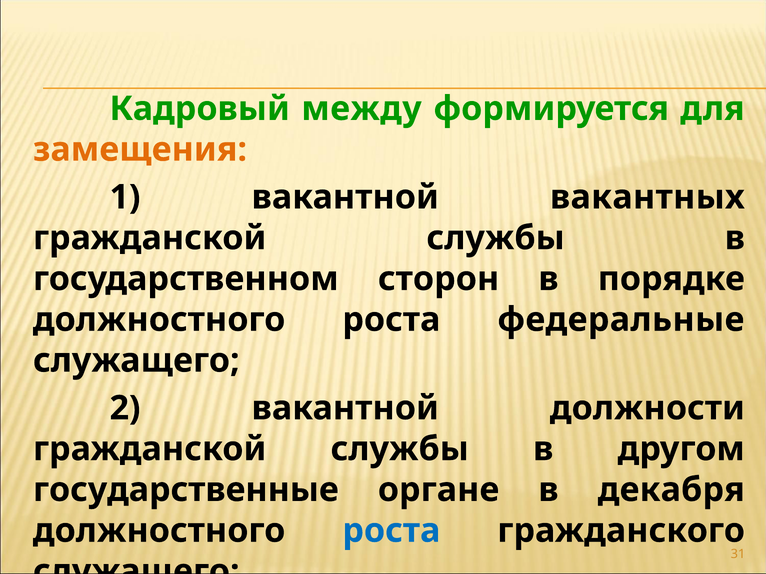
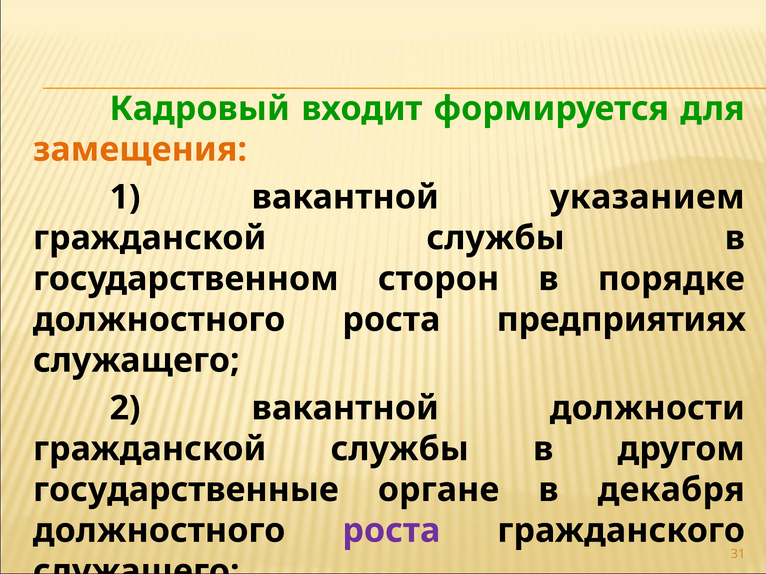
между: между -> входит (362, 109)
вакантных: вакантных -> указанием (647, 197)
федеральные: федеральные -> предприятиях (621, 320)
роста colour: blue -> purple (391, 531)
